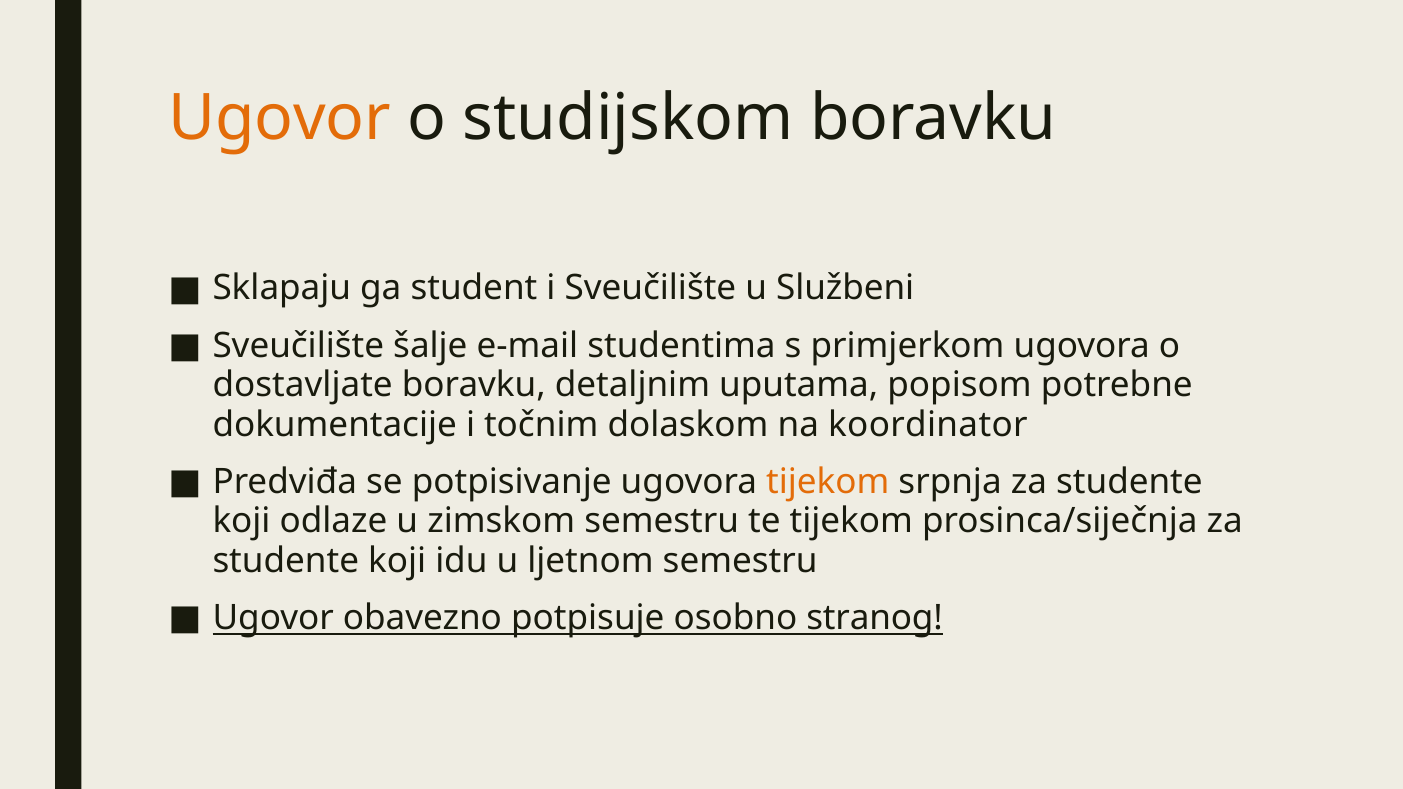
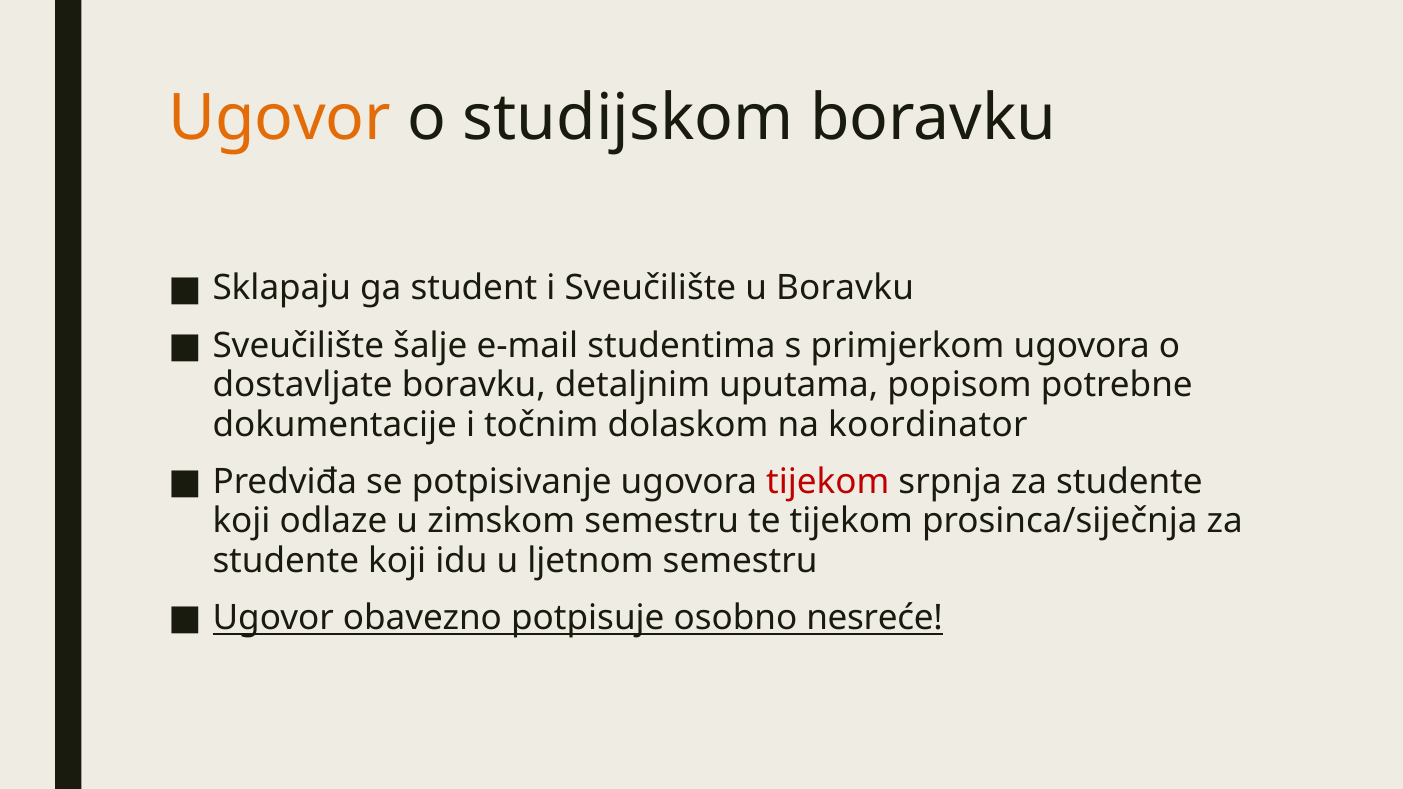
u Službeni: Službeni -> Boravku (845, 288)
tijekom colour: orange -> red (828, 482)
stranog: stranog -> nesreće (875, 618)
